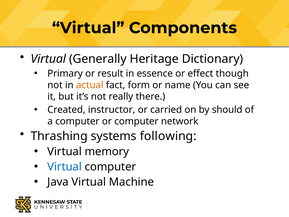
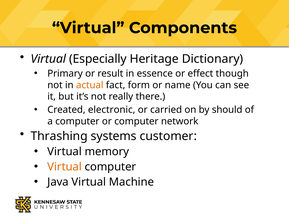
Generally: Generally -> Especially (98, 59)
instructor: instructor -> electronic (112, 110)
following: following -> customer (168, 136)
Virtual colour: blue -> orange (65, 167)
